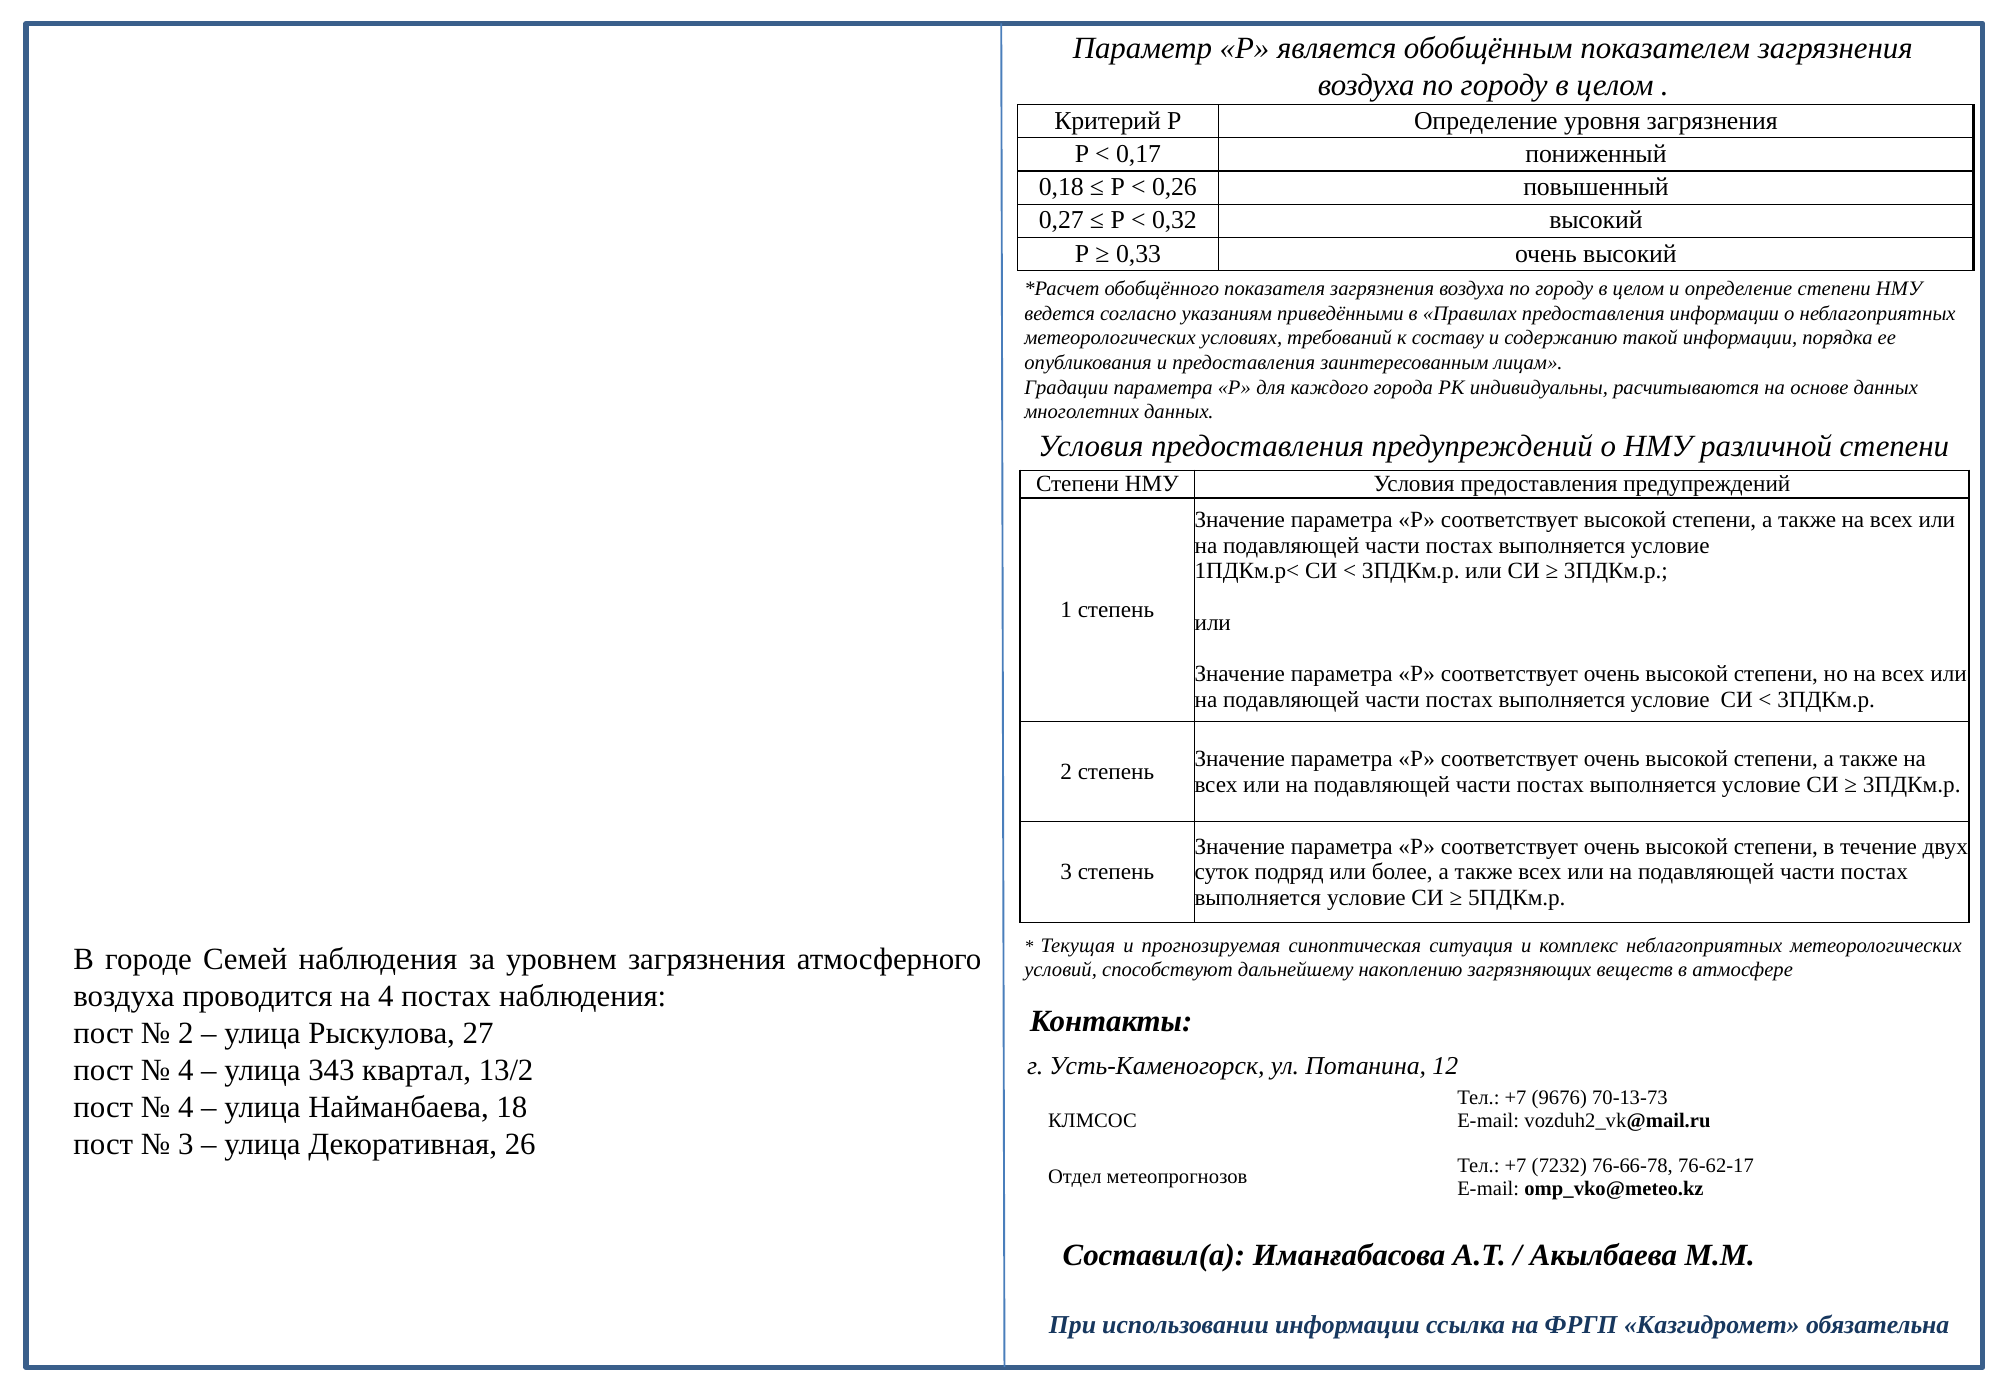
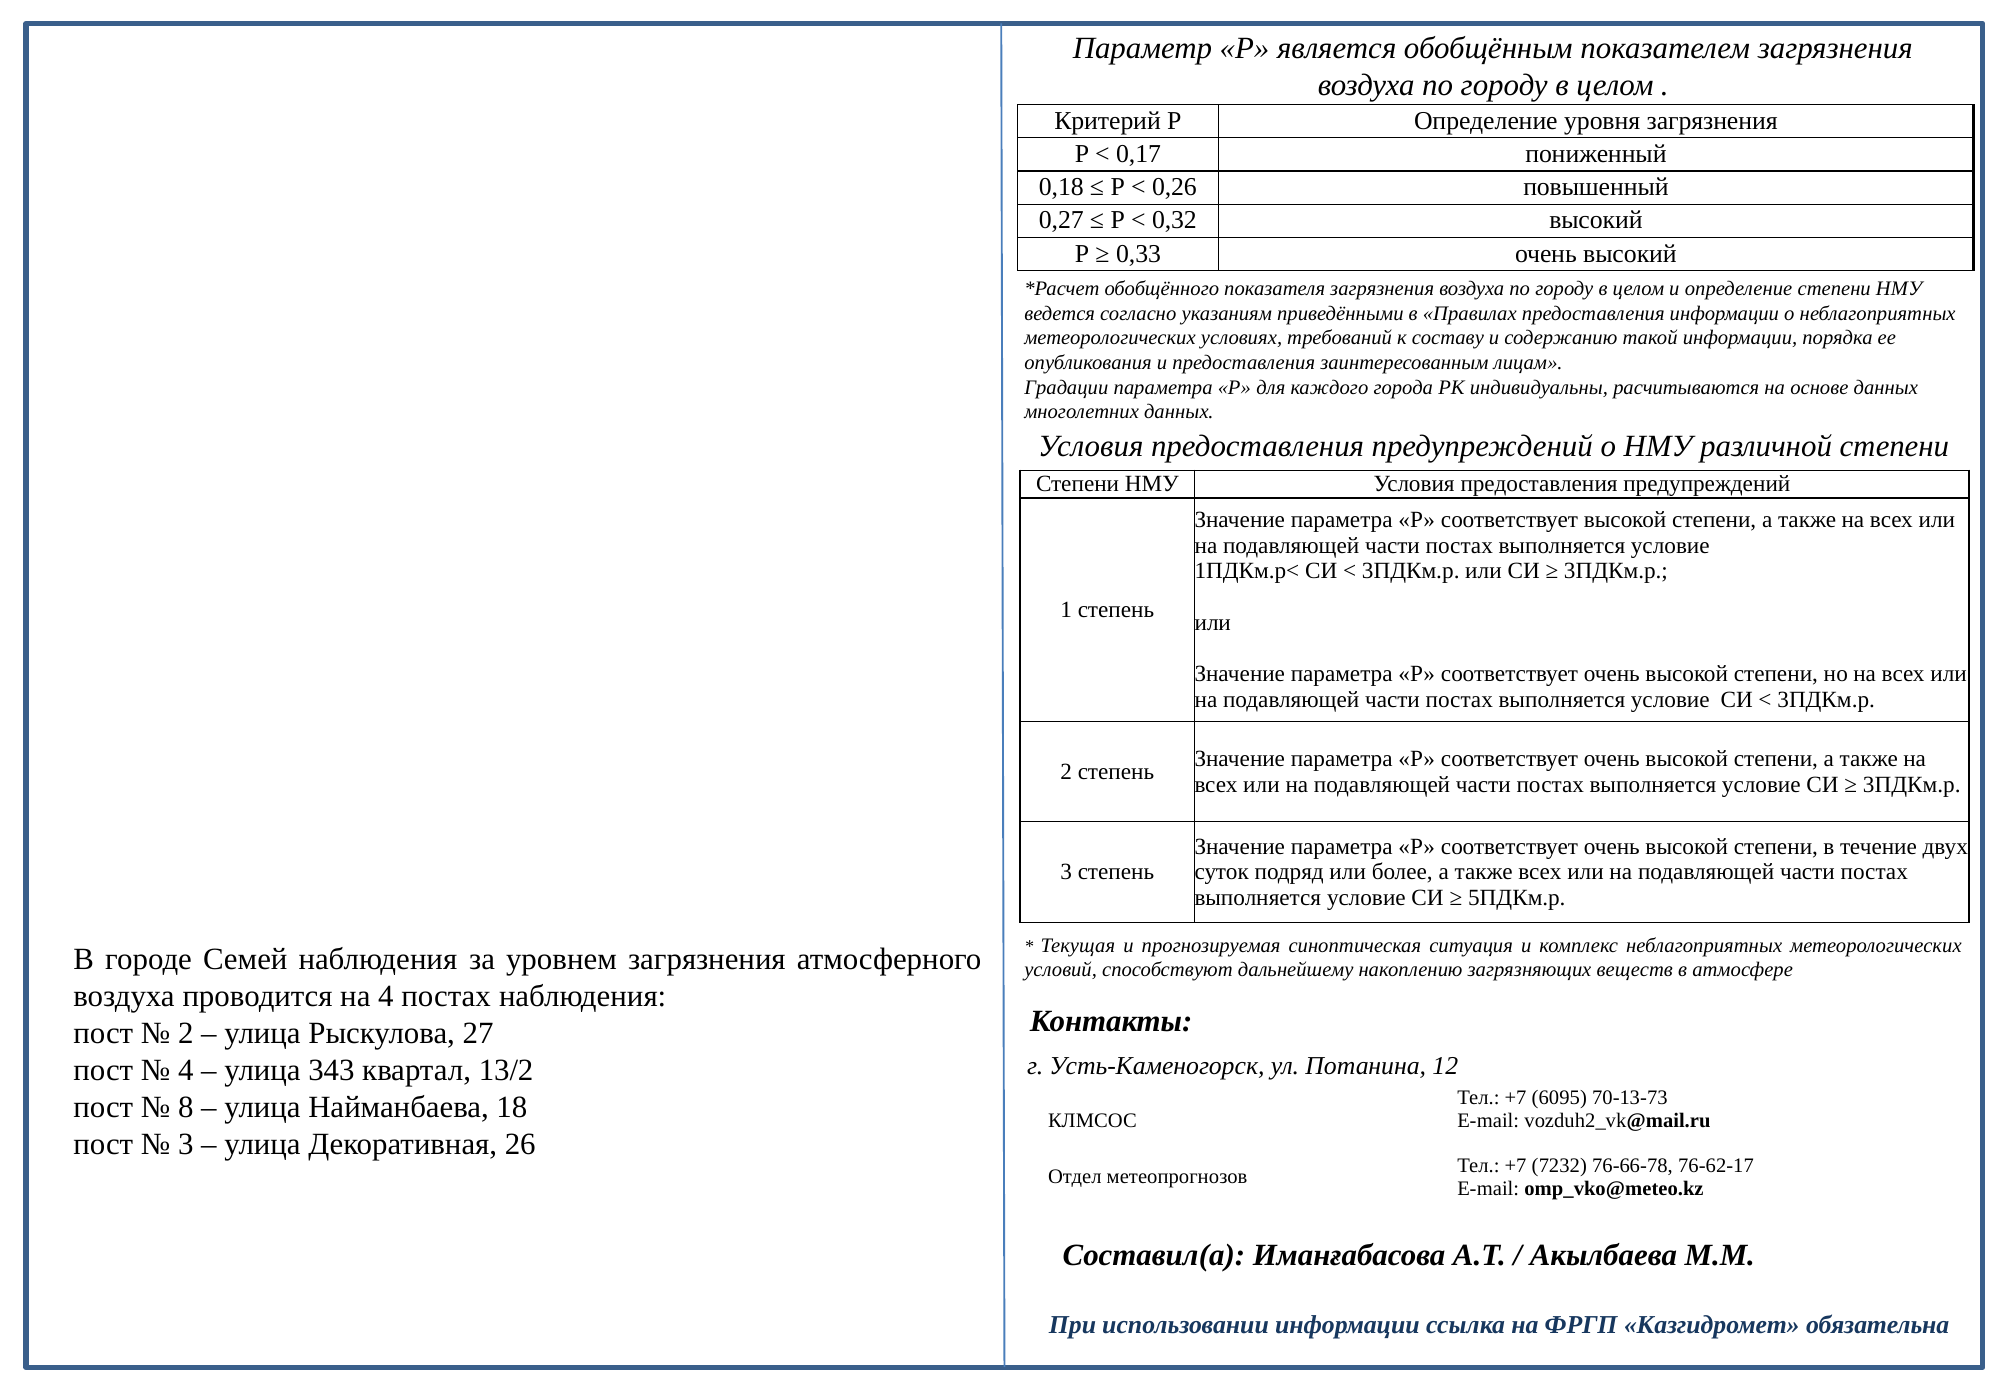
9676: 9676 -> 6095 (1559, 1097)
4: 4 -> 8 (186, 1108)
